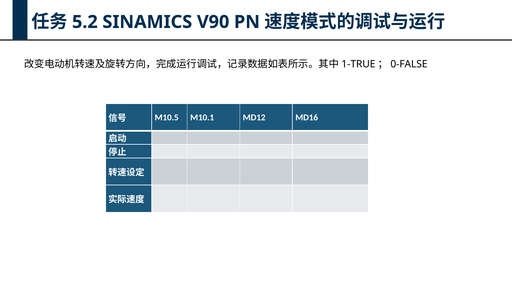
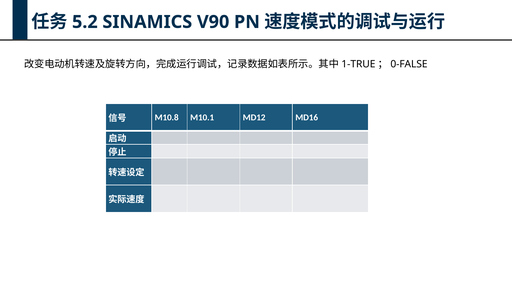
M10.5: M10.5 -> M10.8 (167, 117)
